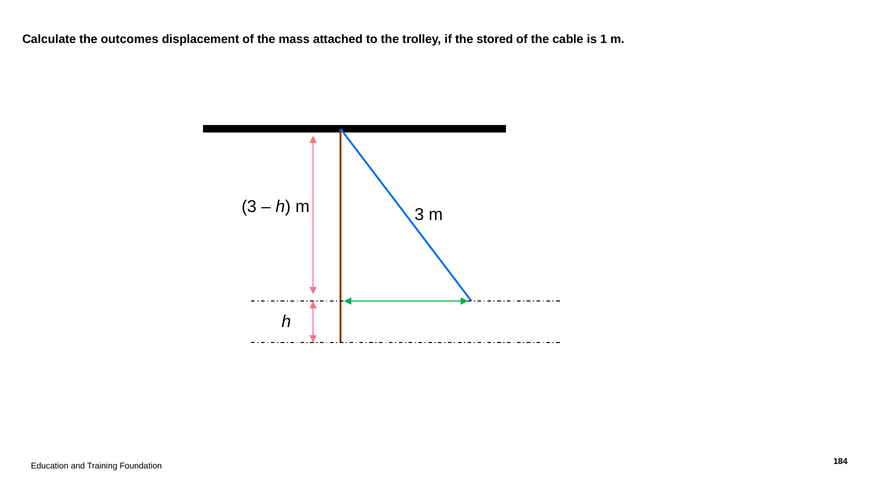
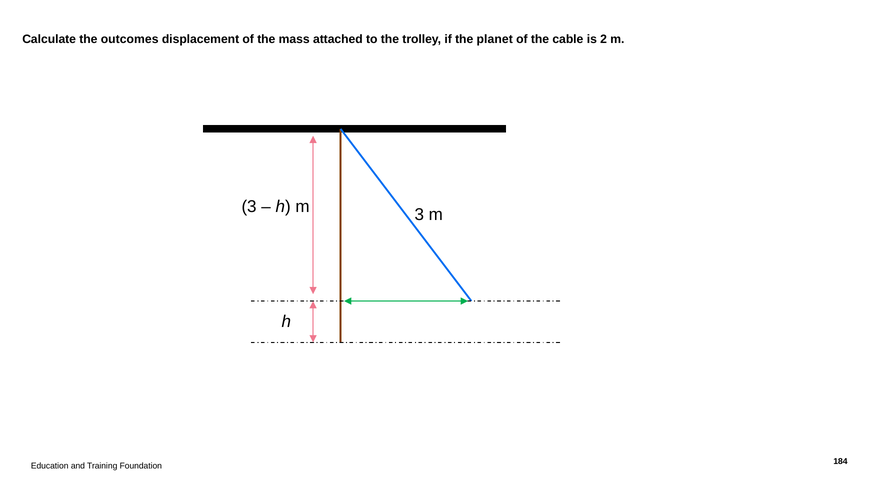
stored: stored -> planet (495, 39)
1: 1 -> 2 (604, 39)
